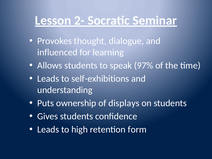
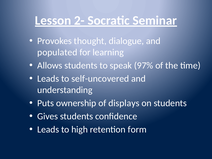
influenced: influenced -> populated (57, 52)
self-exhibitions: self-exhibitions -> self-uncovered (100, 79)
